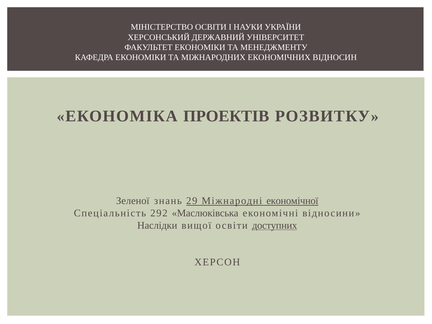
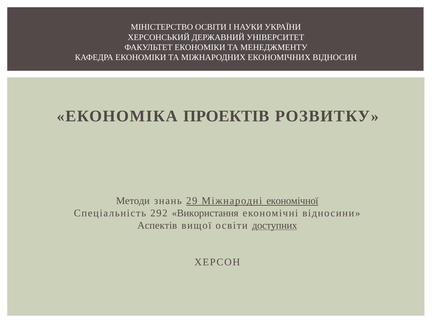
Зеленої: Зеленої -> Методи (133, 201)
Маслюківська: Маслюківська -> Використання (205, 213)
Наслідки: Наслідки -> Аспектів (157, 225)
